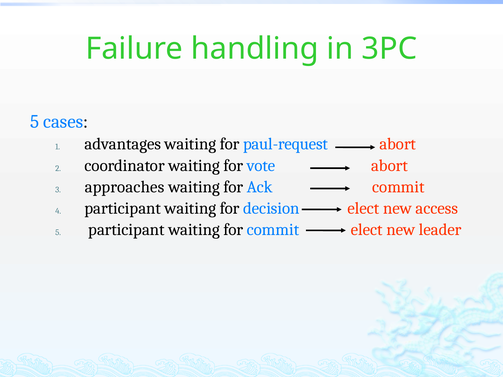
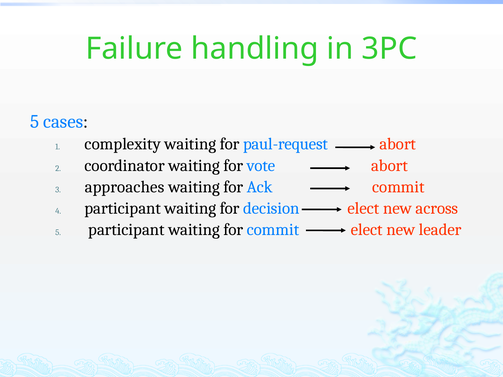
advantages: advantages -> complexity (123, 144)
access: access -> across (437, 208)
